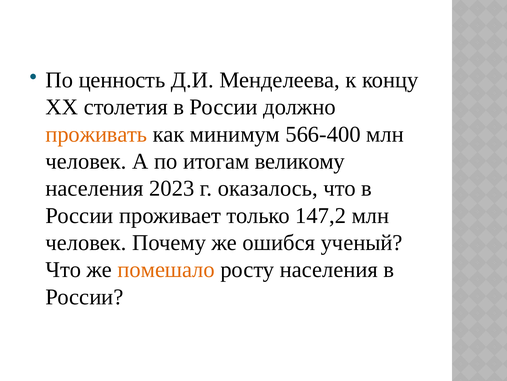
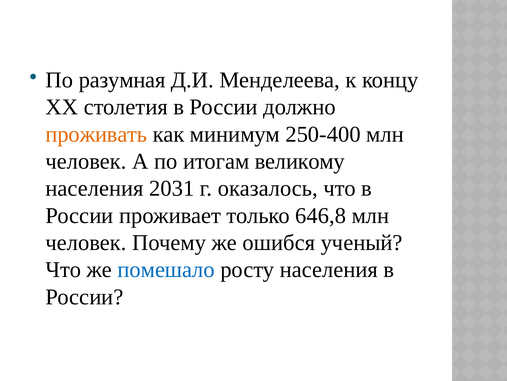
ценность: ценность -> разумная (122, 80)
566-400: 566-400 -> 250-400 (323, 134)
2023: 2023 -> 2031 (172, 188)
147,2: 147,2 -> 646,8 (321, 215)
помешало colour: orange -> blue (166, 269)
